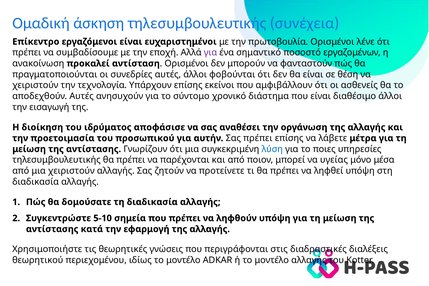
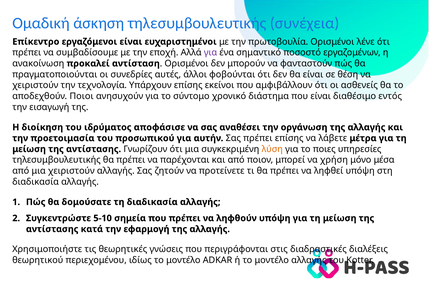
αποδεχθούν Αυτές: Αυτές -> Ποιοι (82, 96)
διαθέσιμο άλλοι: άλλοι -> εντός (390, 96)
λύση colour: blue -> orange (272, 149)
υγείας: υγείας -> χρήση (334, 160)
